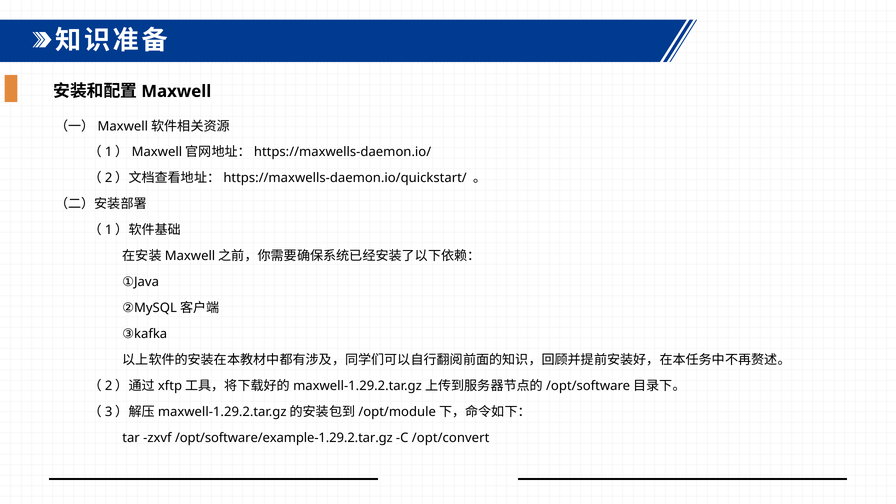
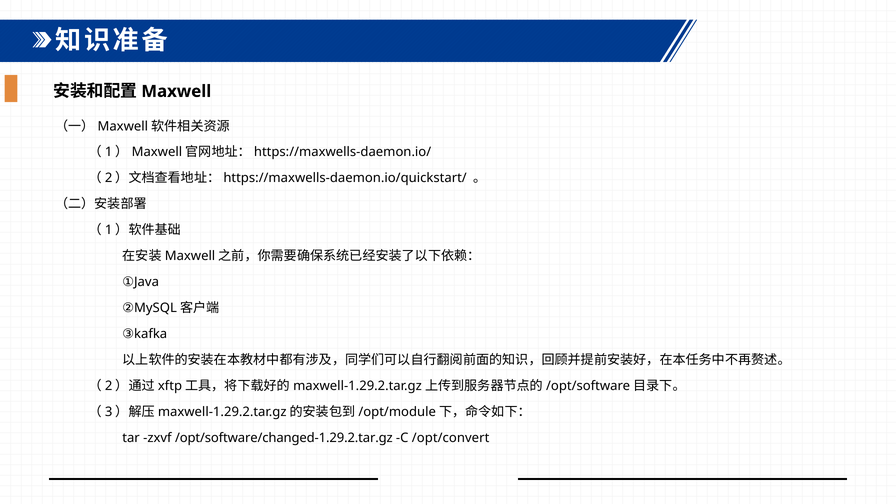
/opt/software/example-1.29.2.tar.gz: /opt/software/example-1.29.2.tar.gz -> /opt/software/changed-1.29.2.tar.gz (284, 438)
